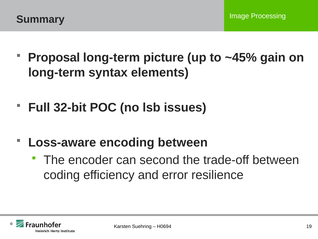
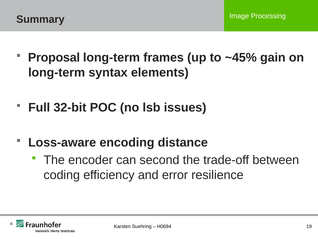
picture: picture -> frames (164, 57)
encoding between: between -> distance (183, 142)
